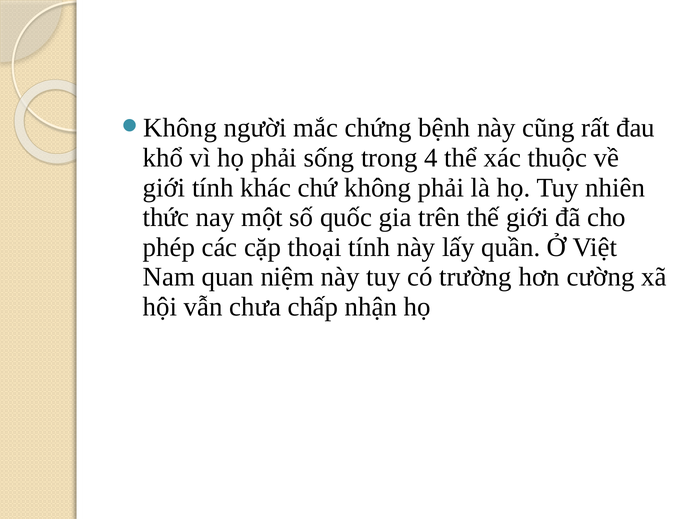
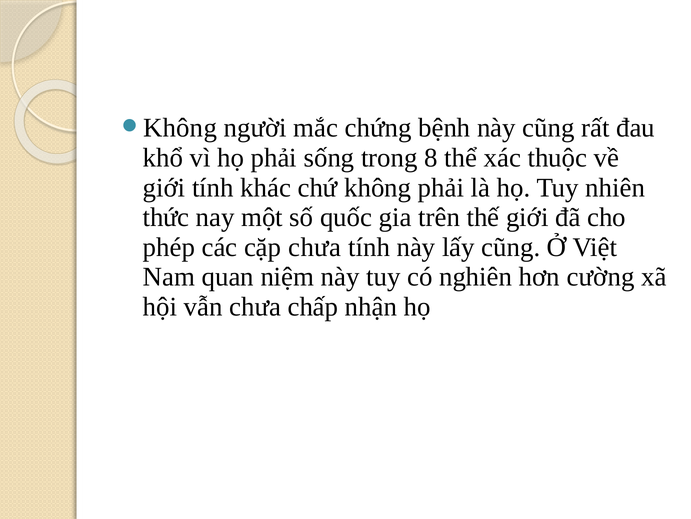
4: 4 -> 8 (431, 158)
cặp thoại: thoại -> chưa (315, 247)
lấy quần: quần -> cũng (511, 247)
trường: trường -> nghiên (476, 277)
